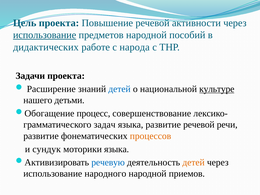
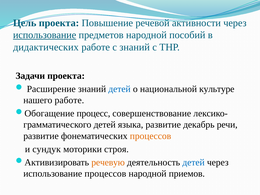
с народа: народа -> знаний (135, 47)
культуре underline: present -> none (217, 89)
нашего детьми: детьми -> работе (69, 100)
задач: задач -> детей (105, 125)
развитие речевой: речевой -> декабрь (199, 125)
моторики языка: языка -> строя (116, 149)
речевую colour: blue -> orange (108, 162)
детей colour: orange -> blue (194, 162)
использование народного: народного -> процессов (105, 174)
